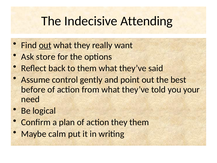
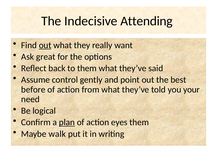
store: store -> great (46, 57)
plan underline: none -> present (67, 122)
action they: they -> eyes (119, 122)
calm: calm -> walk (57, 134)
